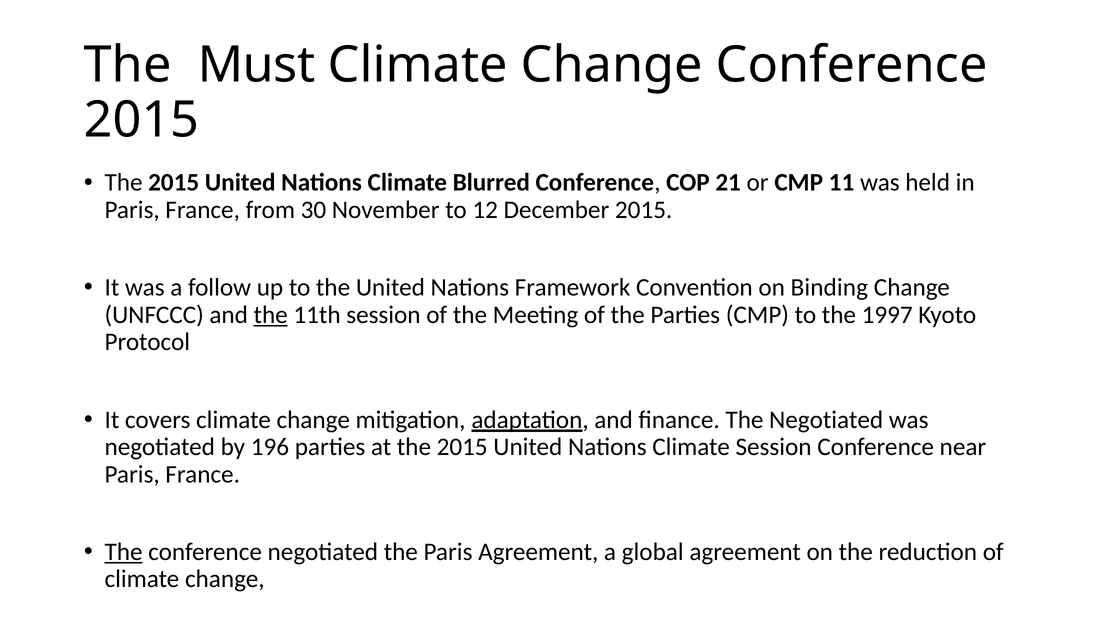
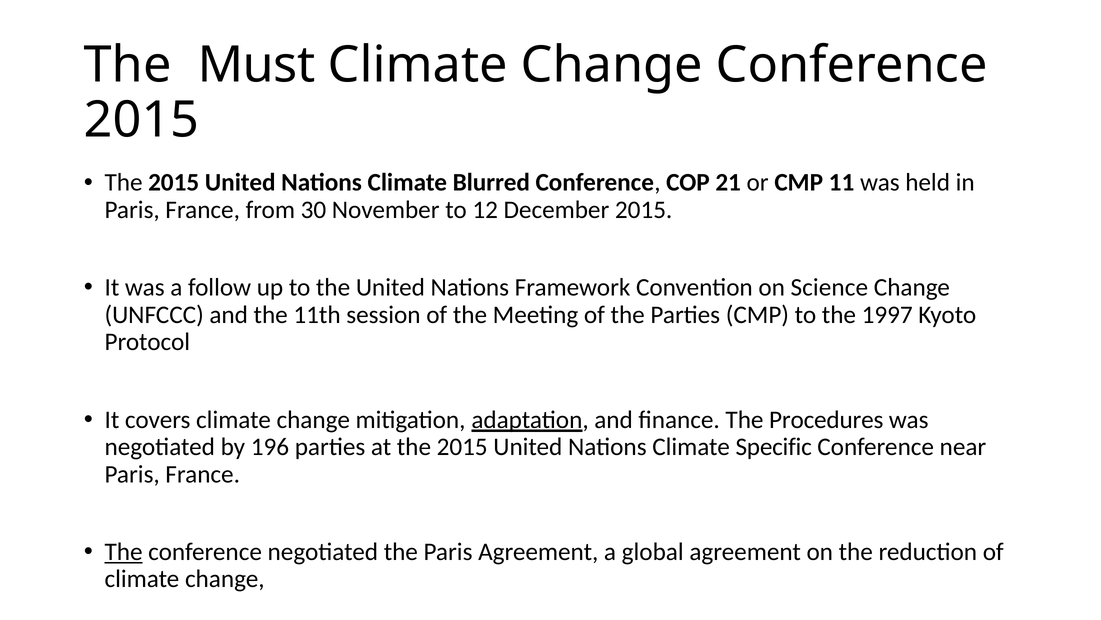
Binding: Binding -> Science (829, 287)
the underline: present -> none (271, 314)
The Negotiated: Negotiated -> Procedures (826, 419)
Climate Session: Session -> Specific (774, 447)
